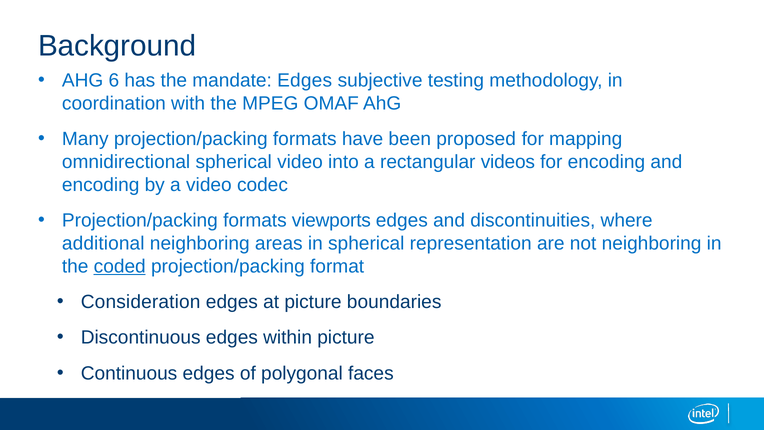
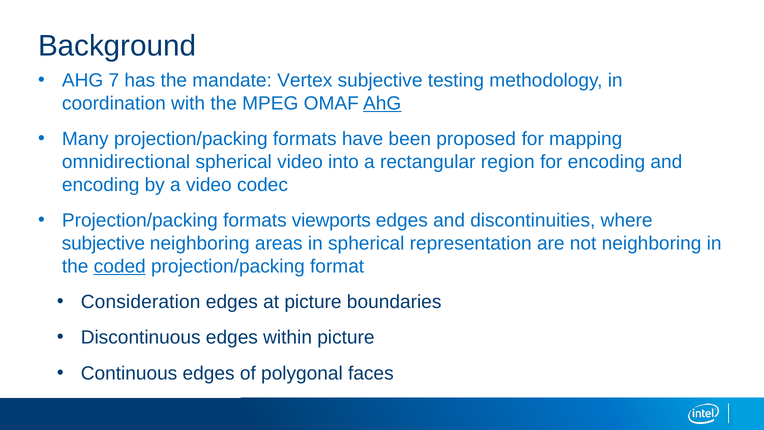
6: 6 -> 7 (114, 80)
mandate Edges: Edges -> Vertex (305, 80)
AhG underline: none -> present (382, 103)
videos: videos -> region (508, 162)
additional: additional -> subjective (103, 243)
